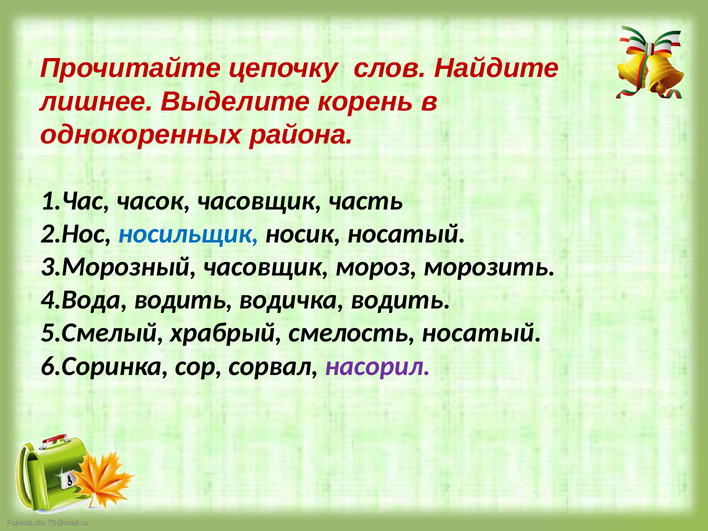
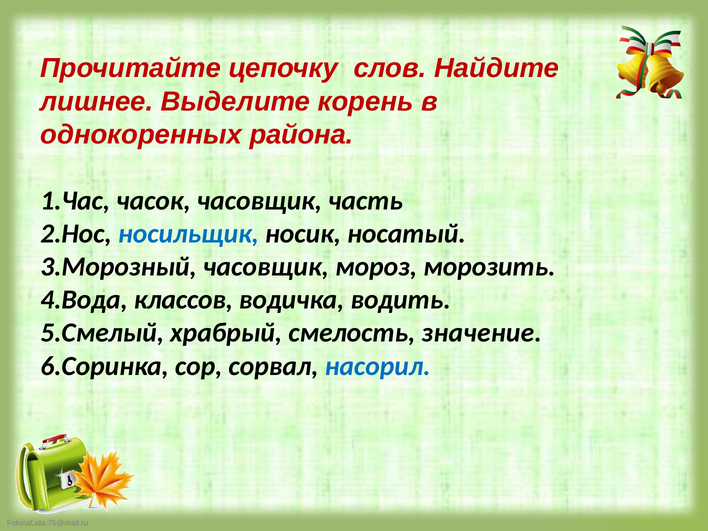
водить: водить -> классов (183, 300)
смелость носатый: носатый -> значение (482, 333)
насорил colour: purple -> blue (378, 366)
